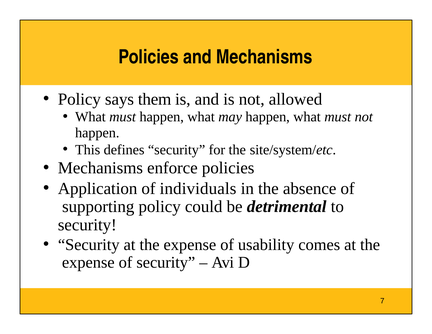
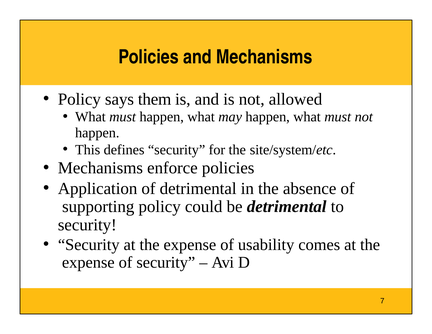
of individuals: individuals -> detrimental (198, 188)
